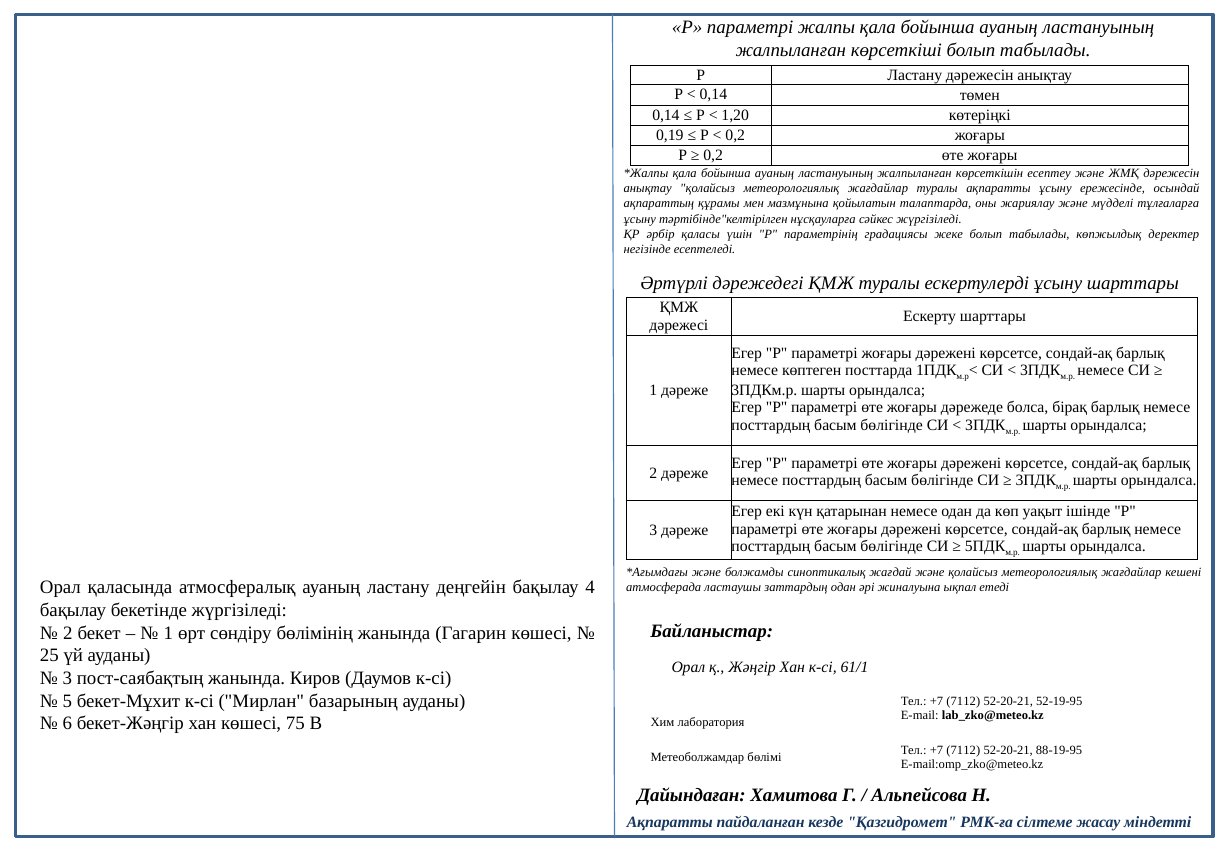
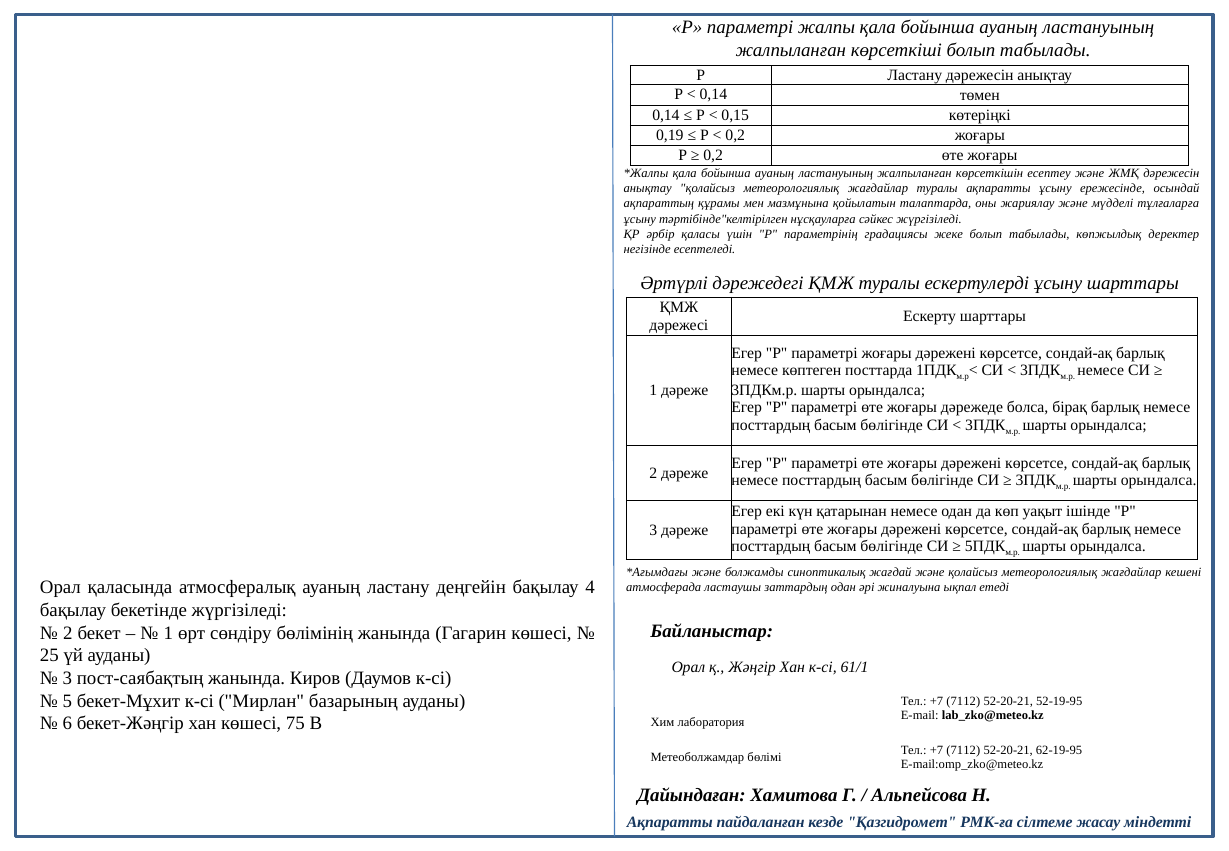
1,20: 1,20 -> 0,15 (735, 115)
88-19-95: 88-19-95 -> 62-19-95 (1059, 750)
